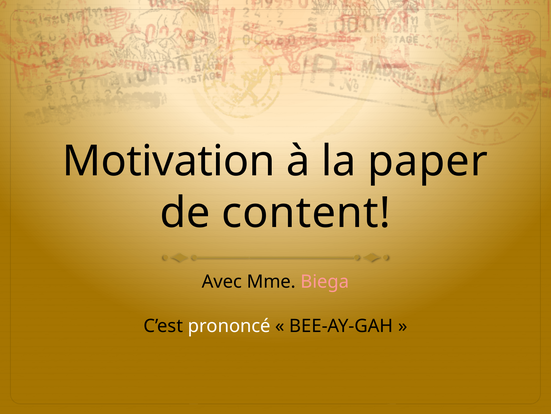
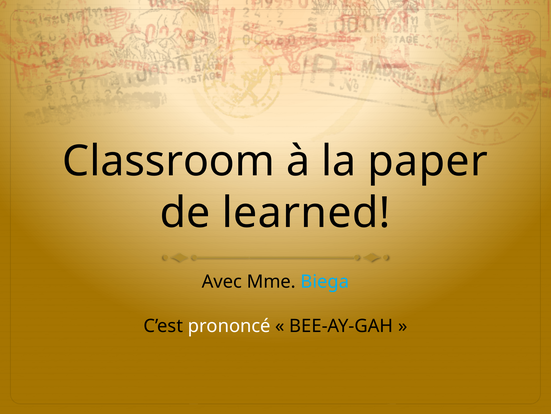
Motivation: Motivation -> Classroom (169, 161)
content: content -> learned (306, 213)
Biega colour: pink -> light blue (325, 281)
